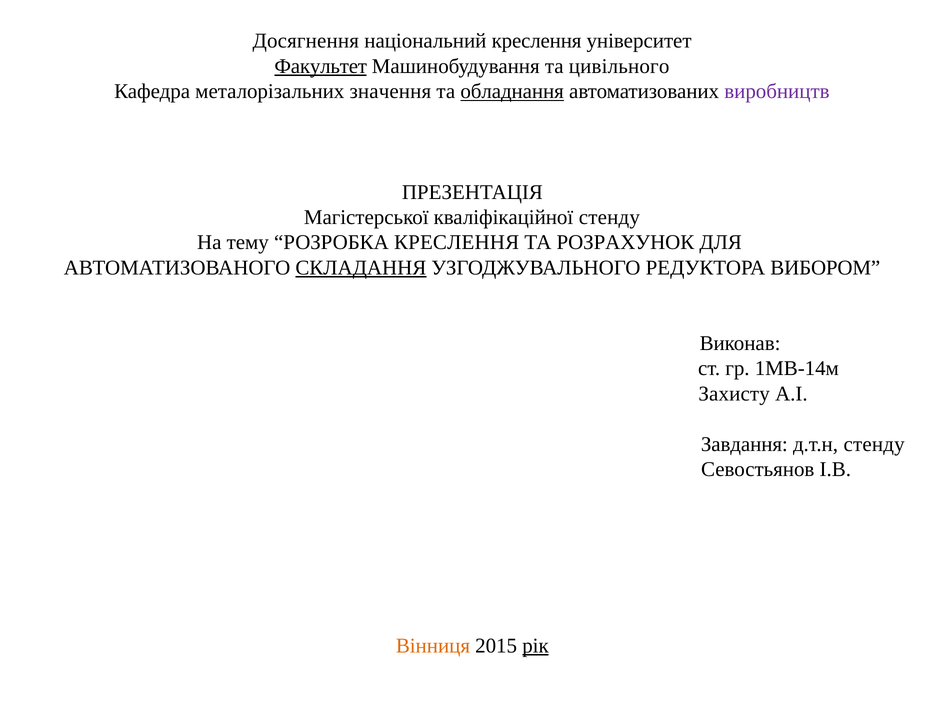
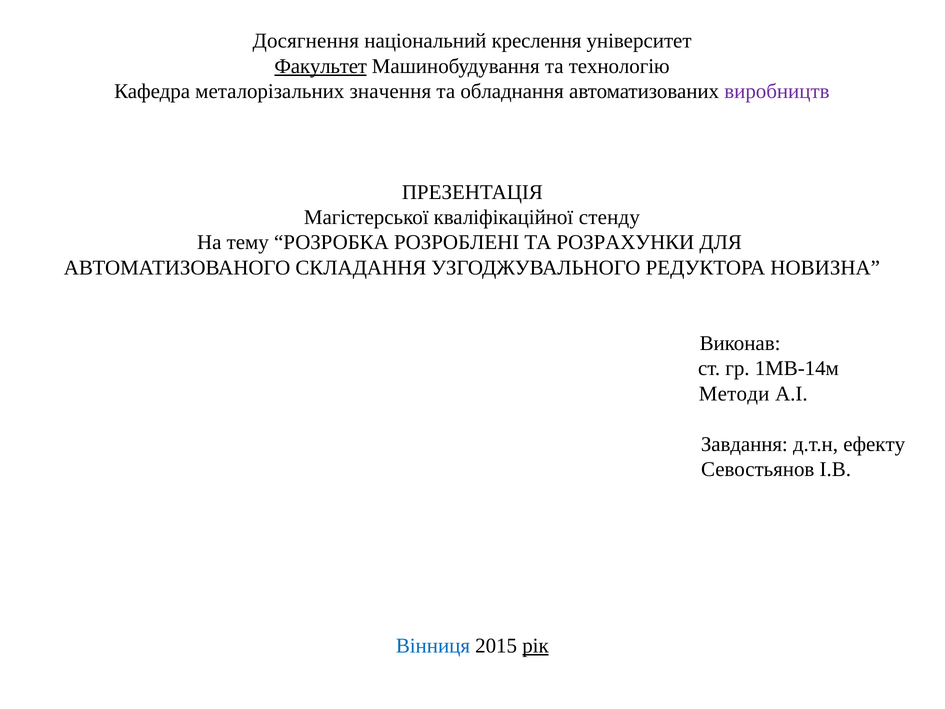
цивільного: цивільного -> технологію (619, 66)
обладнання underline: present -> none (512, 91)
РОЗРОБКА КРЕСЛЕННЯ: КРЕСЛЕННЯ -> РОЗРОБЛЕНІ (457, 242)
РОЗРАХУНОК: РОЗРАХУНОК -> РОЗРАХУНКИ (625, 242)
СКЛАДАННЯ underline: present -> none (361, 268)
ВИБОРОМ: ВИБОРОМ -> НОВИЗНА (825, 268)
Захисту: Захисту -> Методи (734, 394)
д.т.н стенду: стенду -> ефекту (874, 444)
Вінниця colour: orange -> blue (433, 645)
